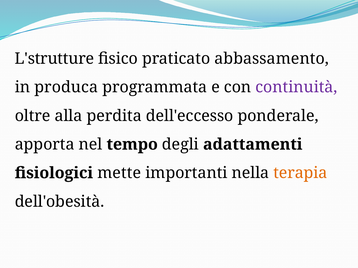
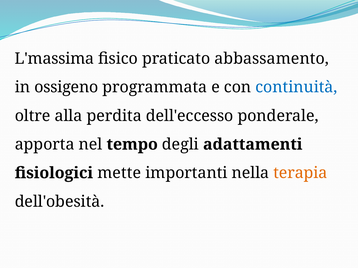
L'strutture: L'strutture -> L'massima (54, 59)
produca: produca -> ossigeno (66, 87)
continuità colour: purple -> blue (296, 87)
